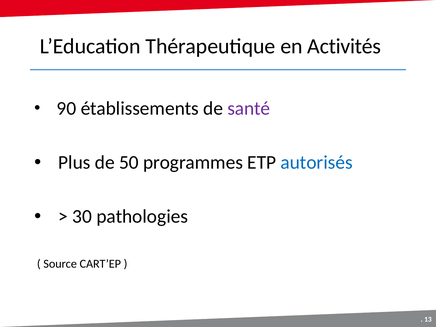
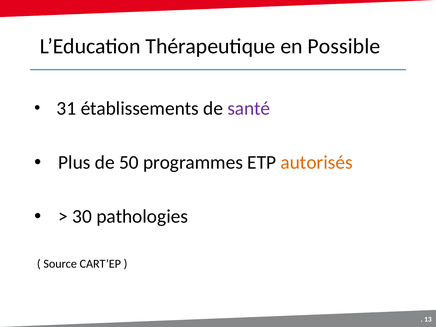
Activités: Activités -> Possible (344, 46)
90: 90 -> 31 (66, 108)
autorisés colour: blue -> orange (317, 162)
